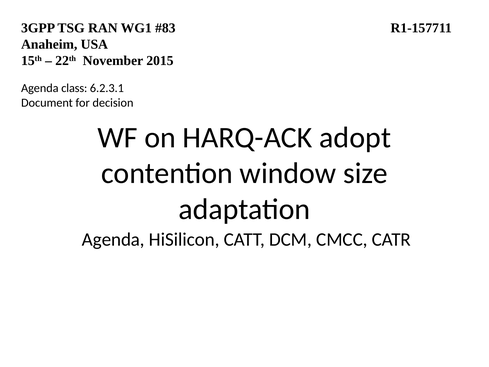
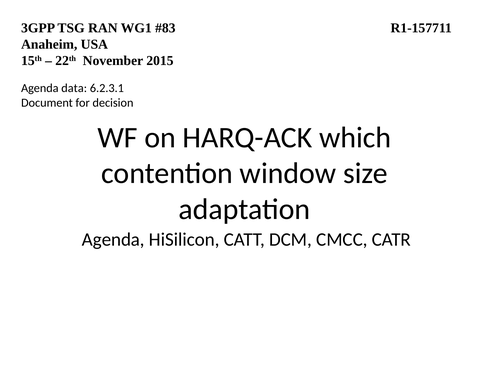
class: class -> data (74, 88)
adopt: adopt -> which (355, 137)
